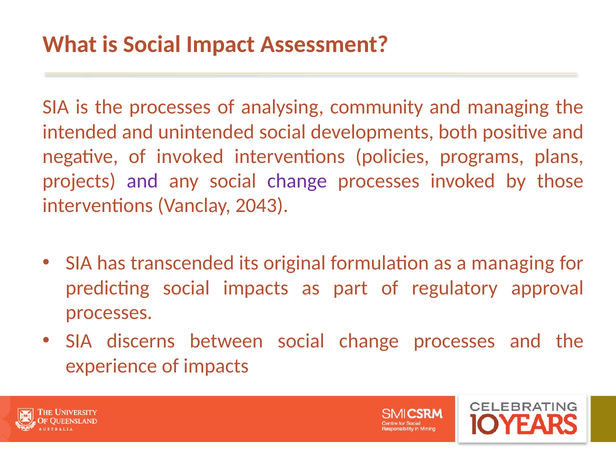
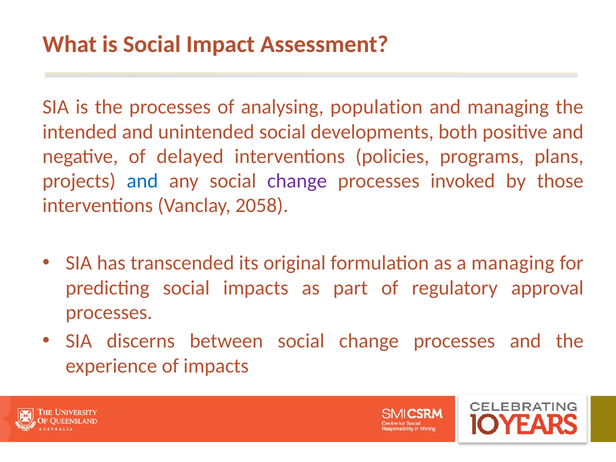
community: community -> population (376, 107)
of invoked: invoked -> delayed (190, 156)
and colour: purple -> blue (142, 181)
2043: 2043 -> 2058 (262, 206)
